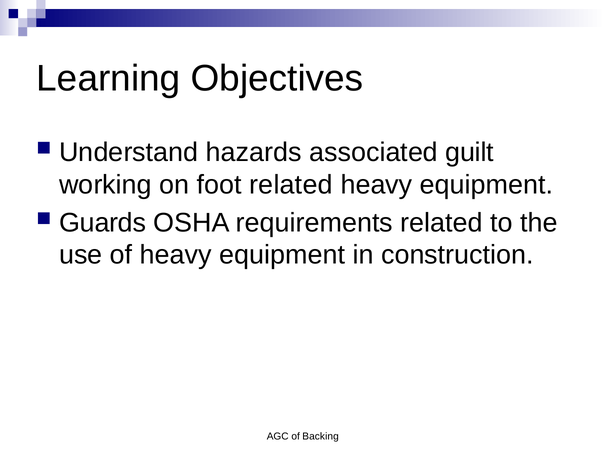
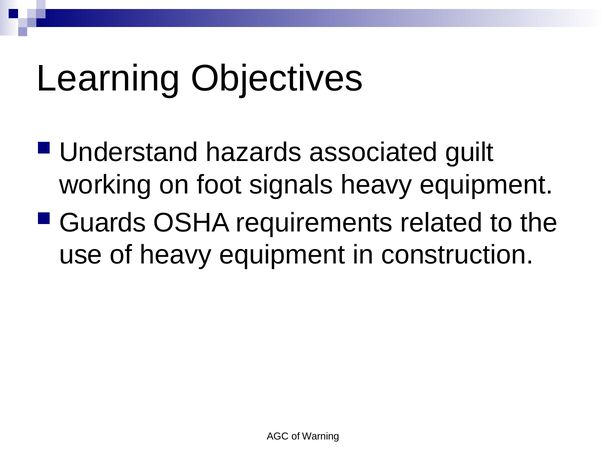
foot related: related -> signals (291, 185)
Backing: Backing -> Warning (321, 436)
